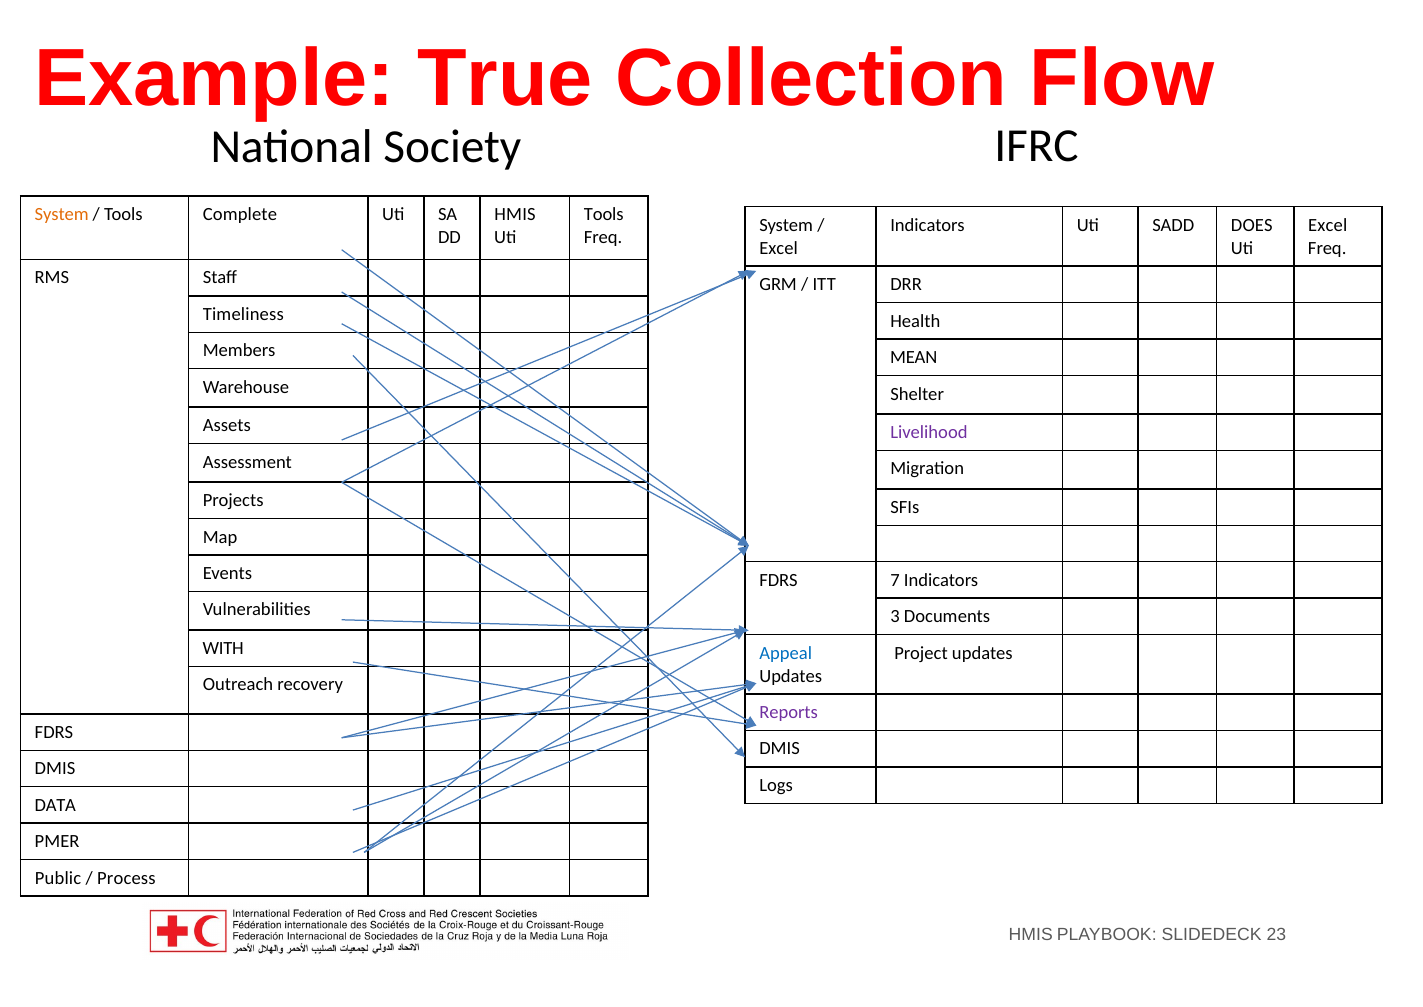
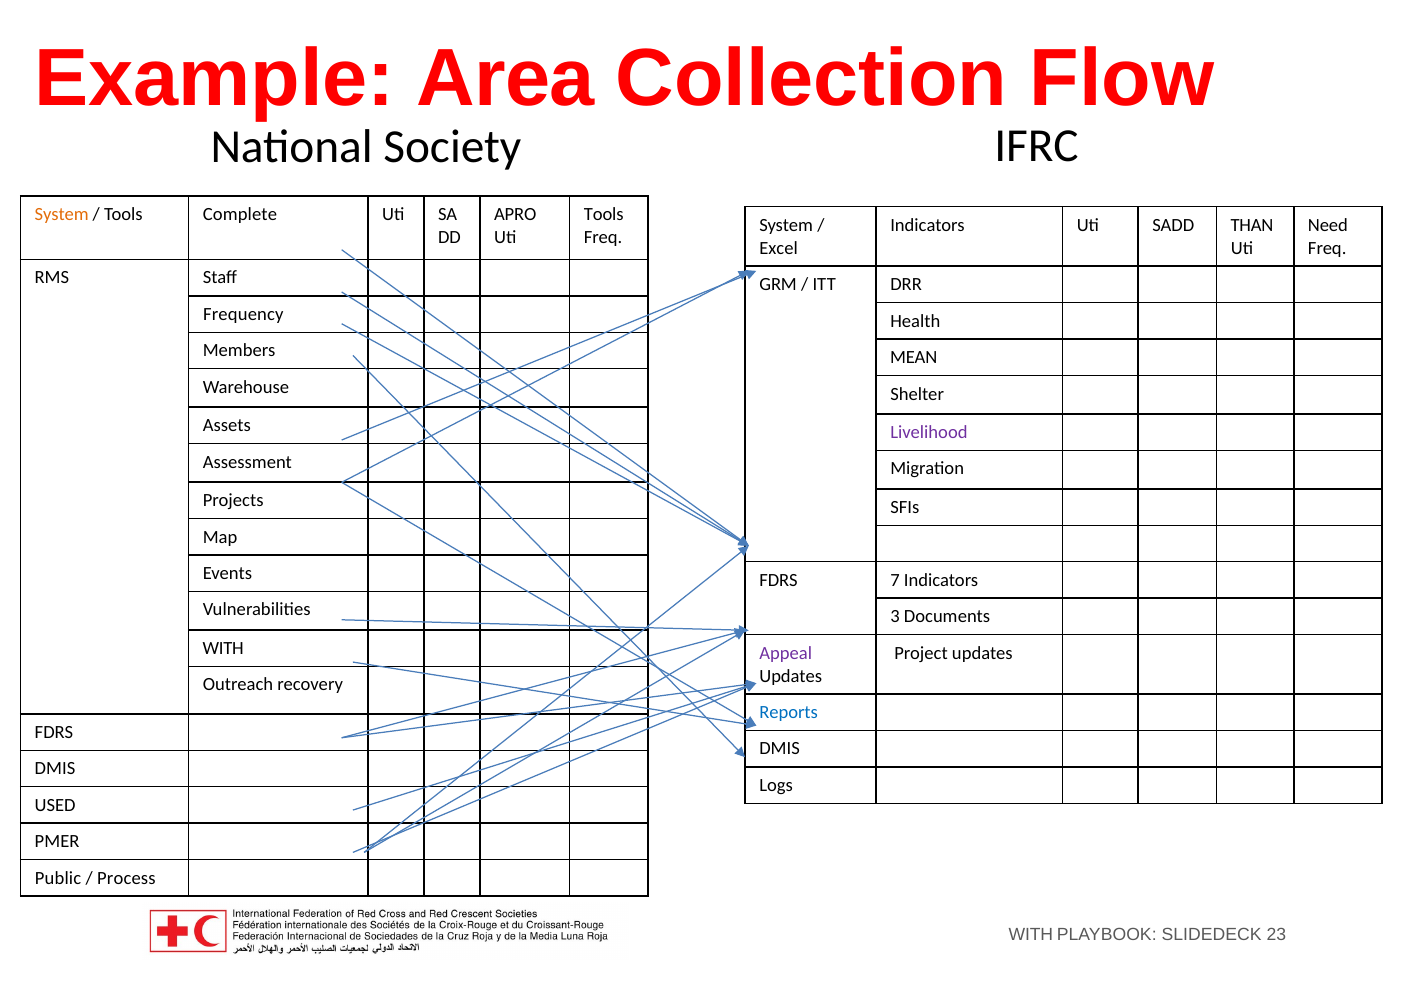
True: True -> Area (506, 79)
HMIS: HMIS -> APRO (515, 214)
DOES: DOES -> THAN (1252, 225)
Excel: Excel -> Need (1328, 225)
Timeliness: Timeliness -> Frequency (243, 314)
Appeal colour: blue -> purple (786, 653)
Reports colour: purple -> blue (789, 712)
DATA: DATA -> USED (55, 805)
HMIS: HMIS -> WITH (1031, 934)
